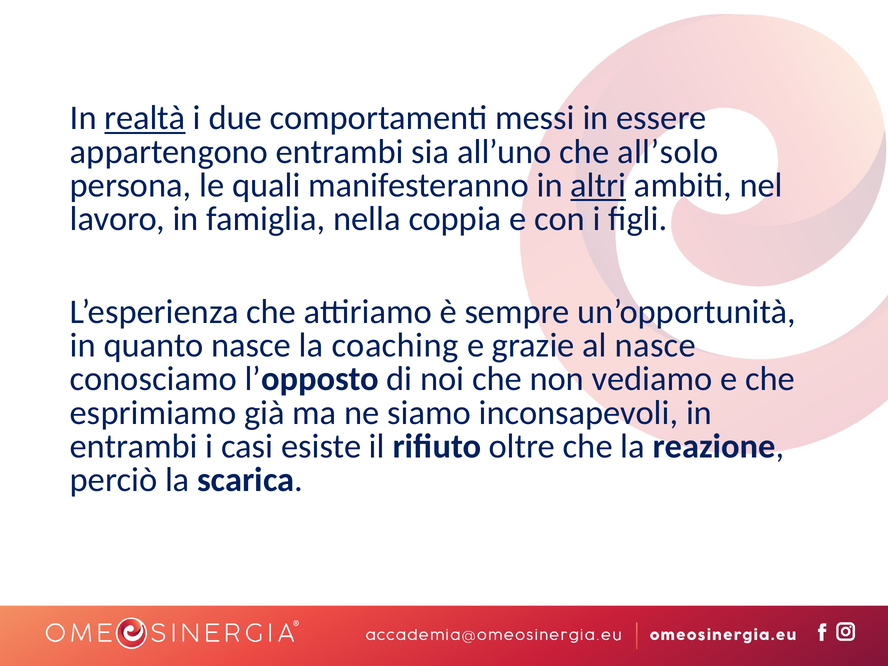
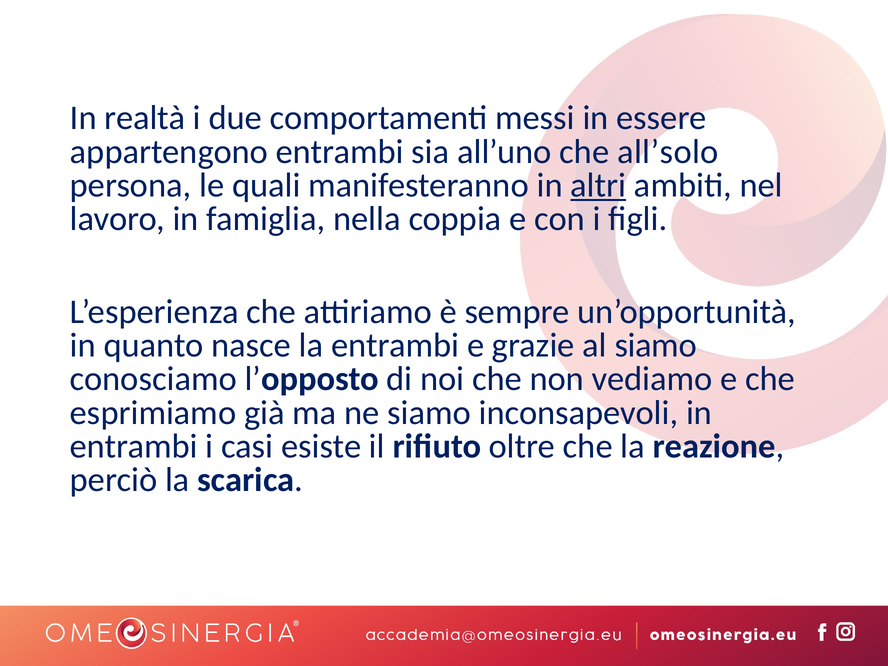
realtà underline: present -> none (145, 118)
la coaching: coaching -> entrambi (395, 345)
al nasce: nasce -> siamo (656, 345)
